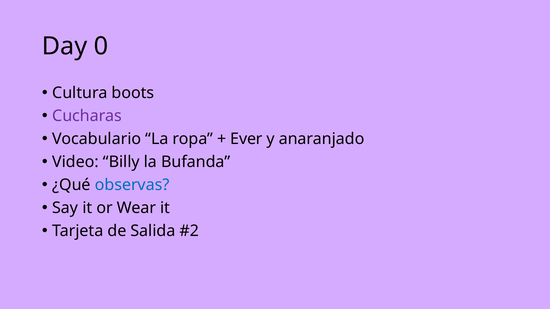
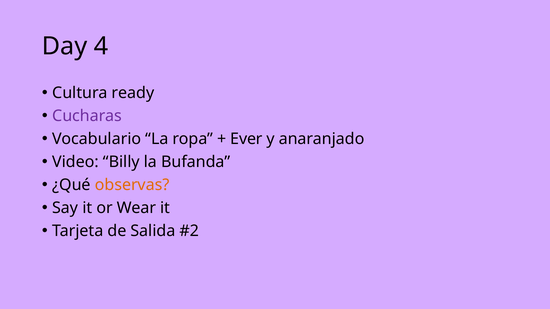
0: 0 -> 4 (101, 46)
boots: boots -> ready (133, 93)
observas colour: blue -> orange (132, 185)
